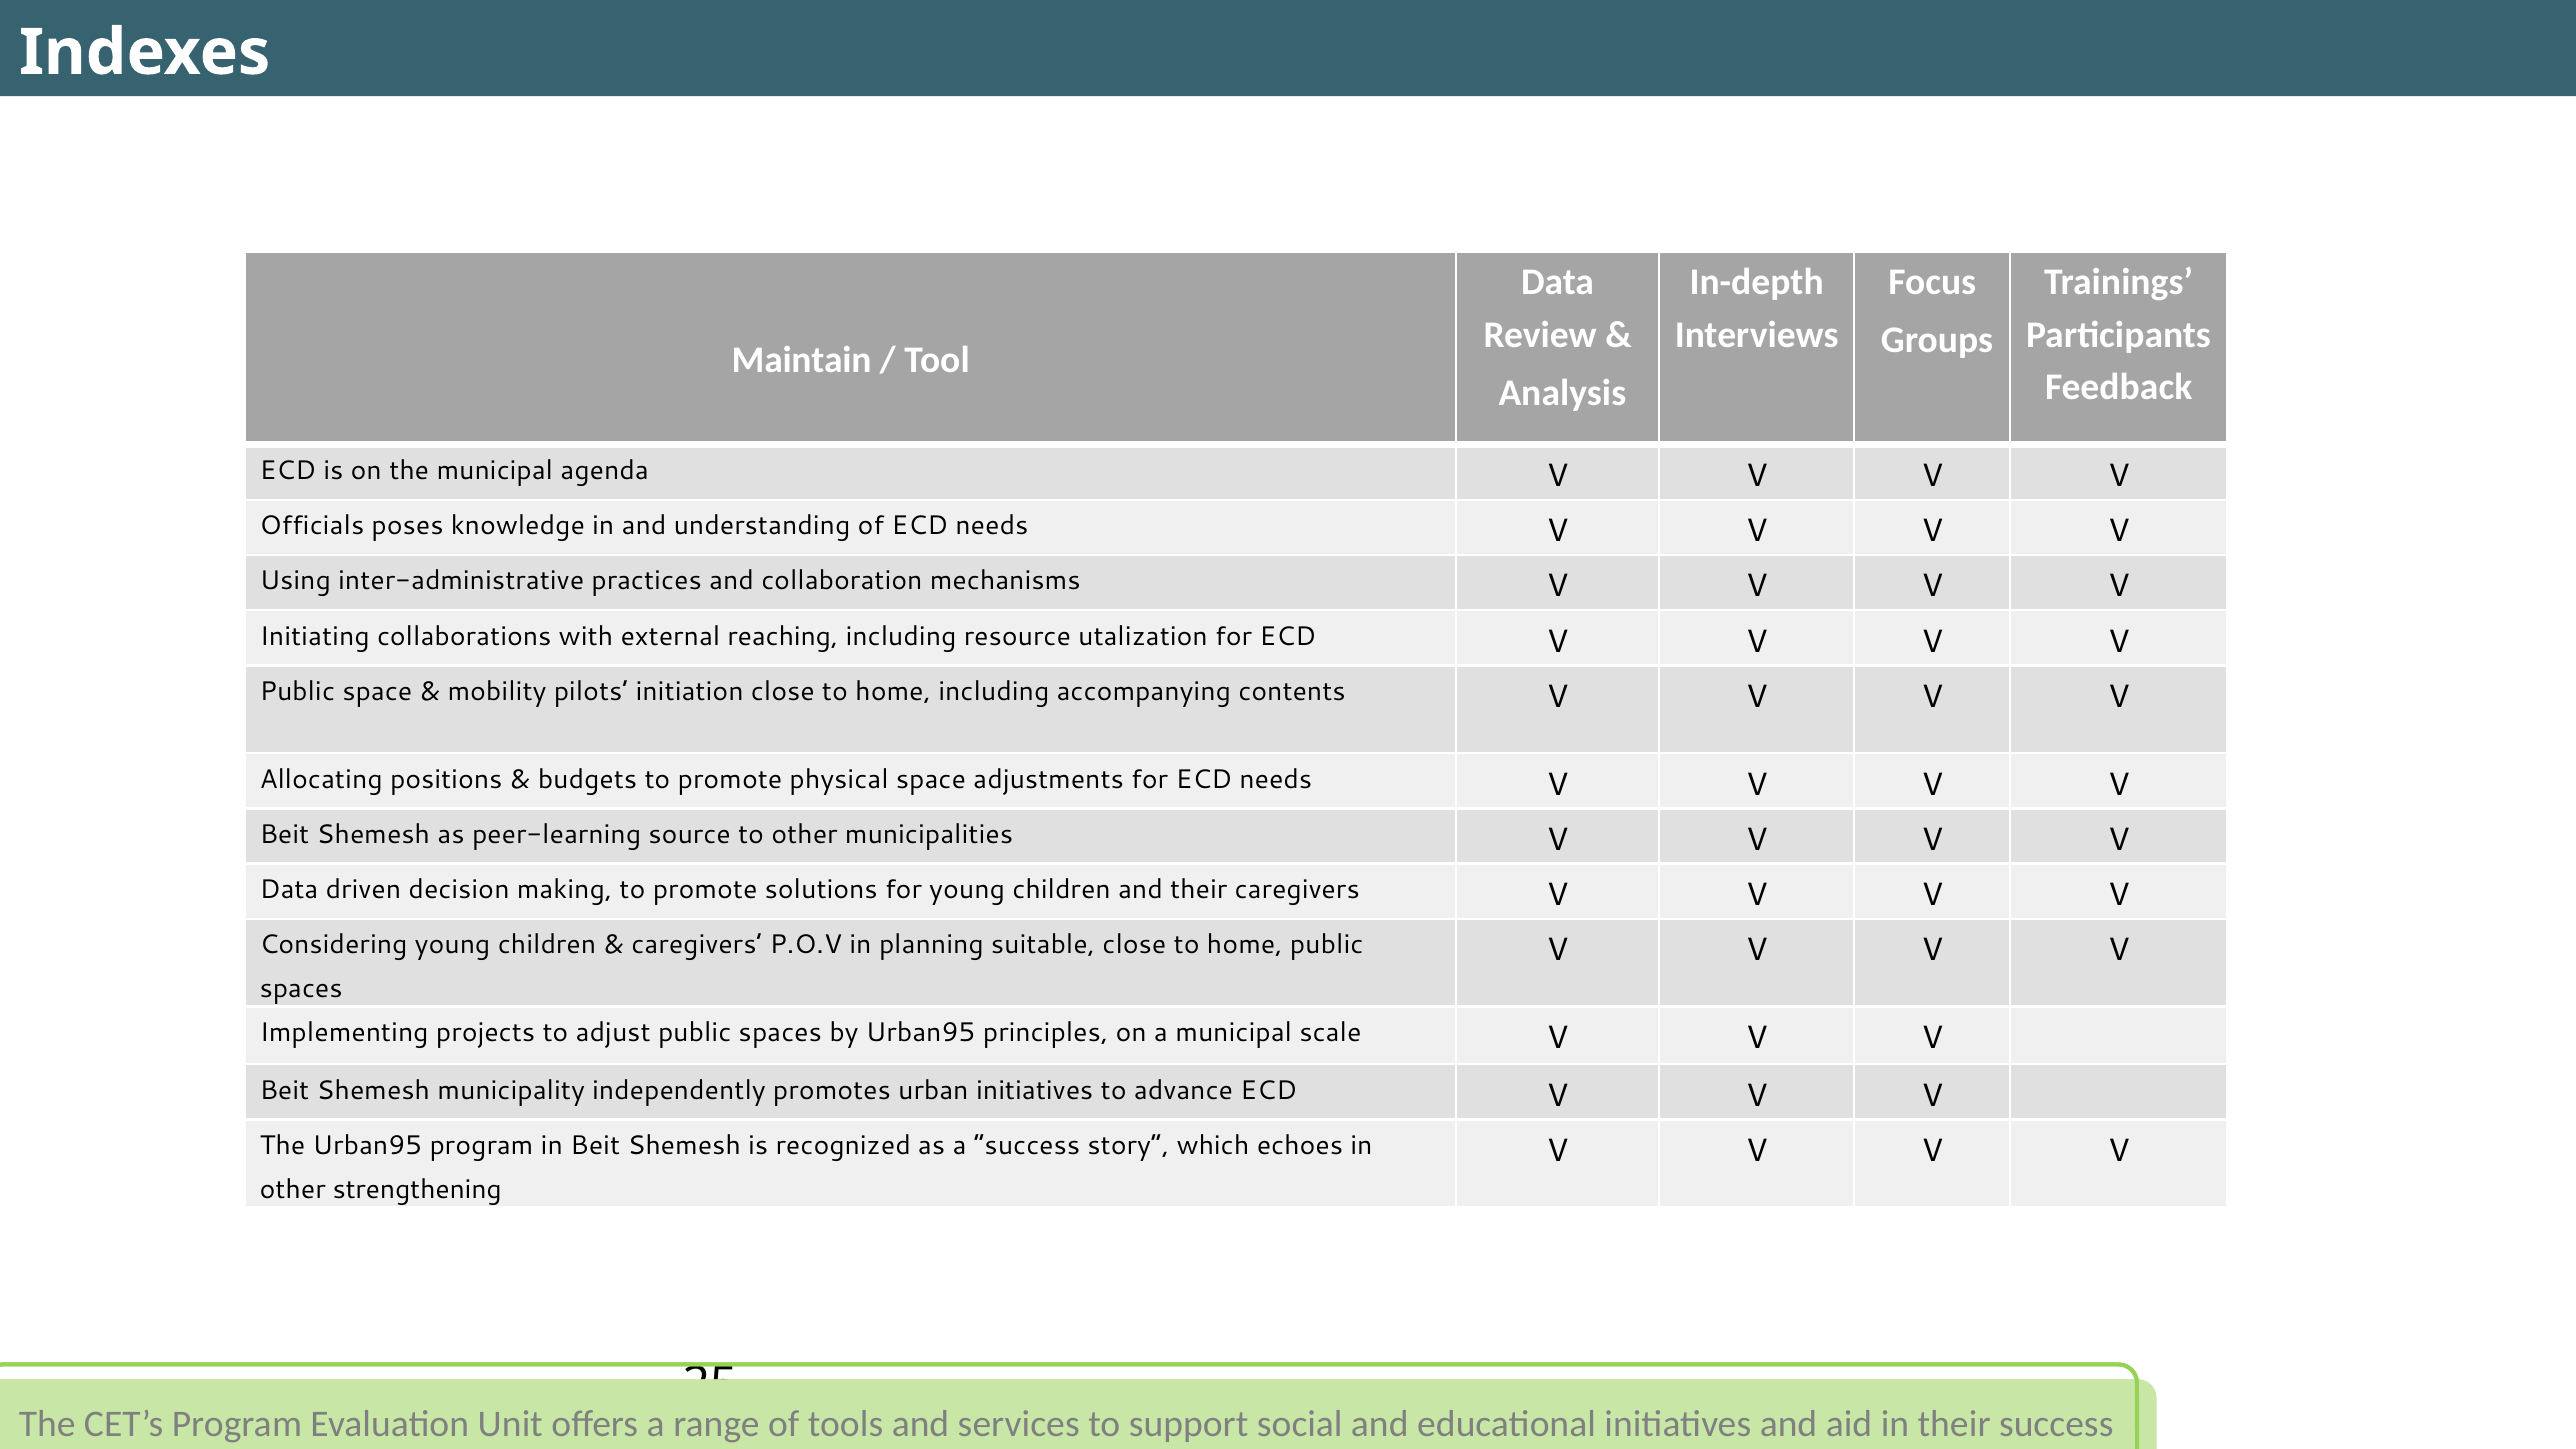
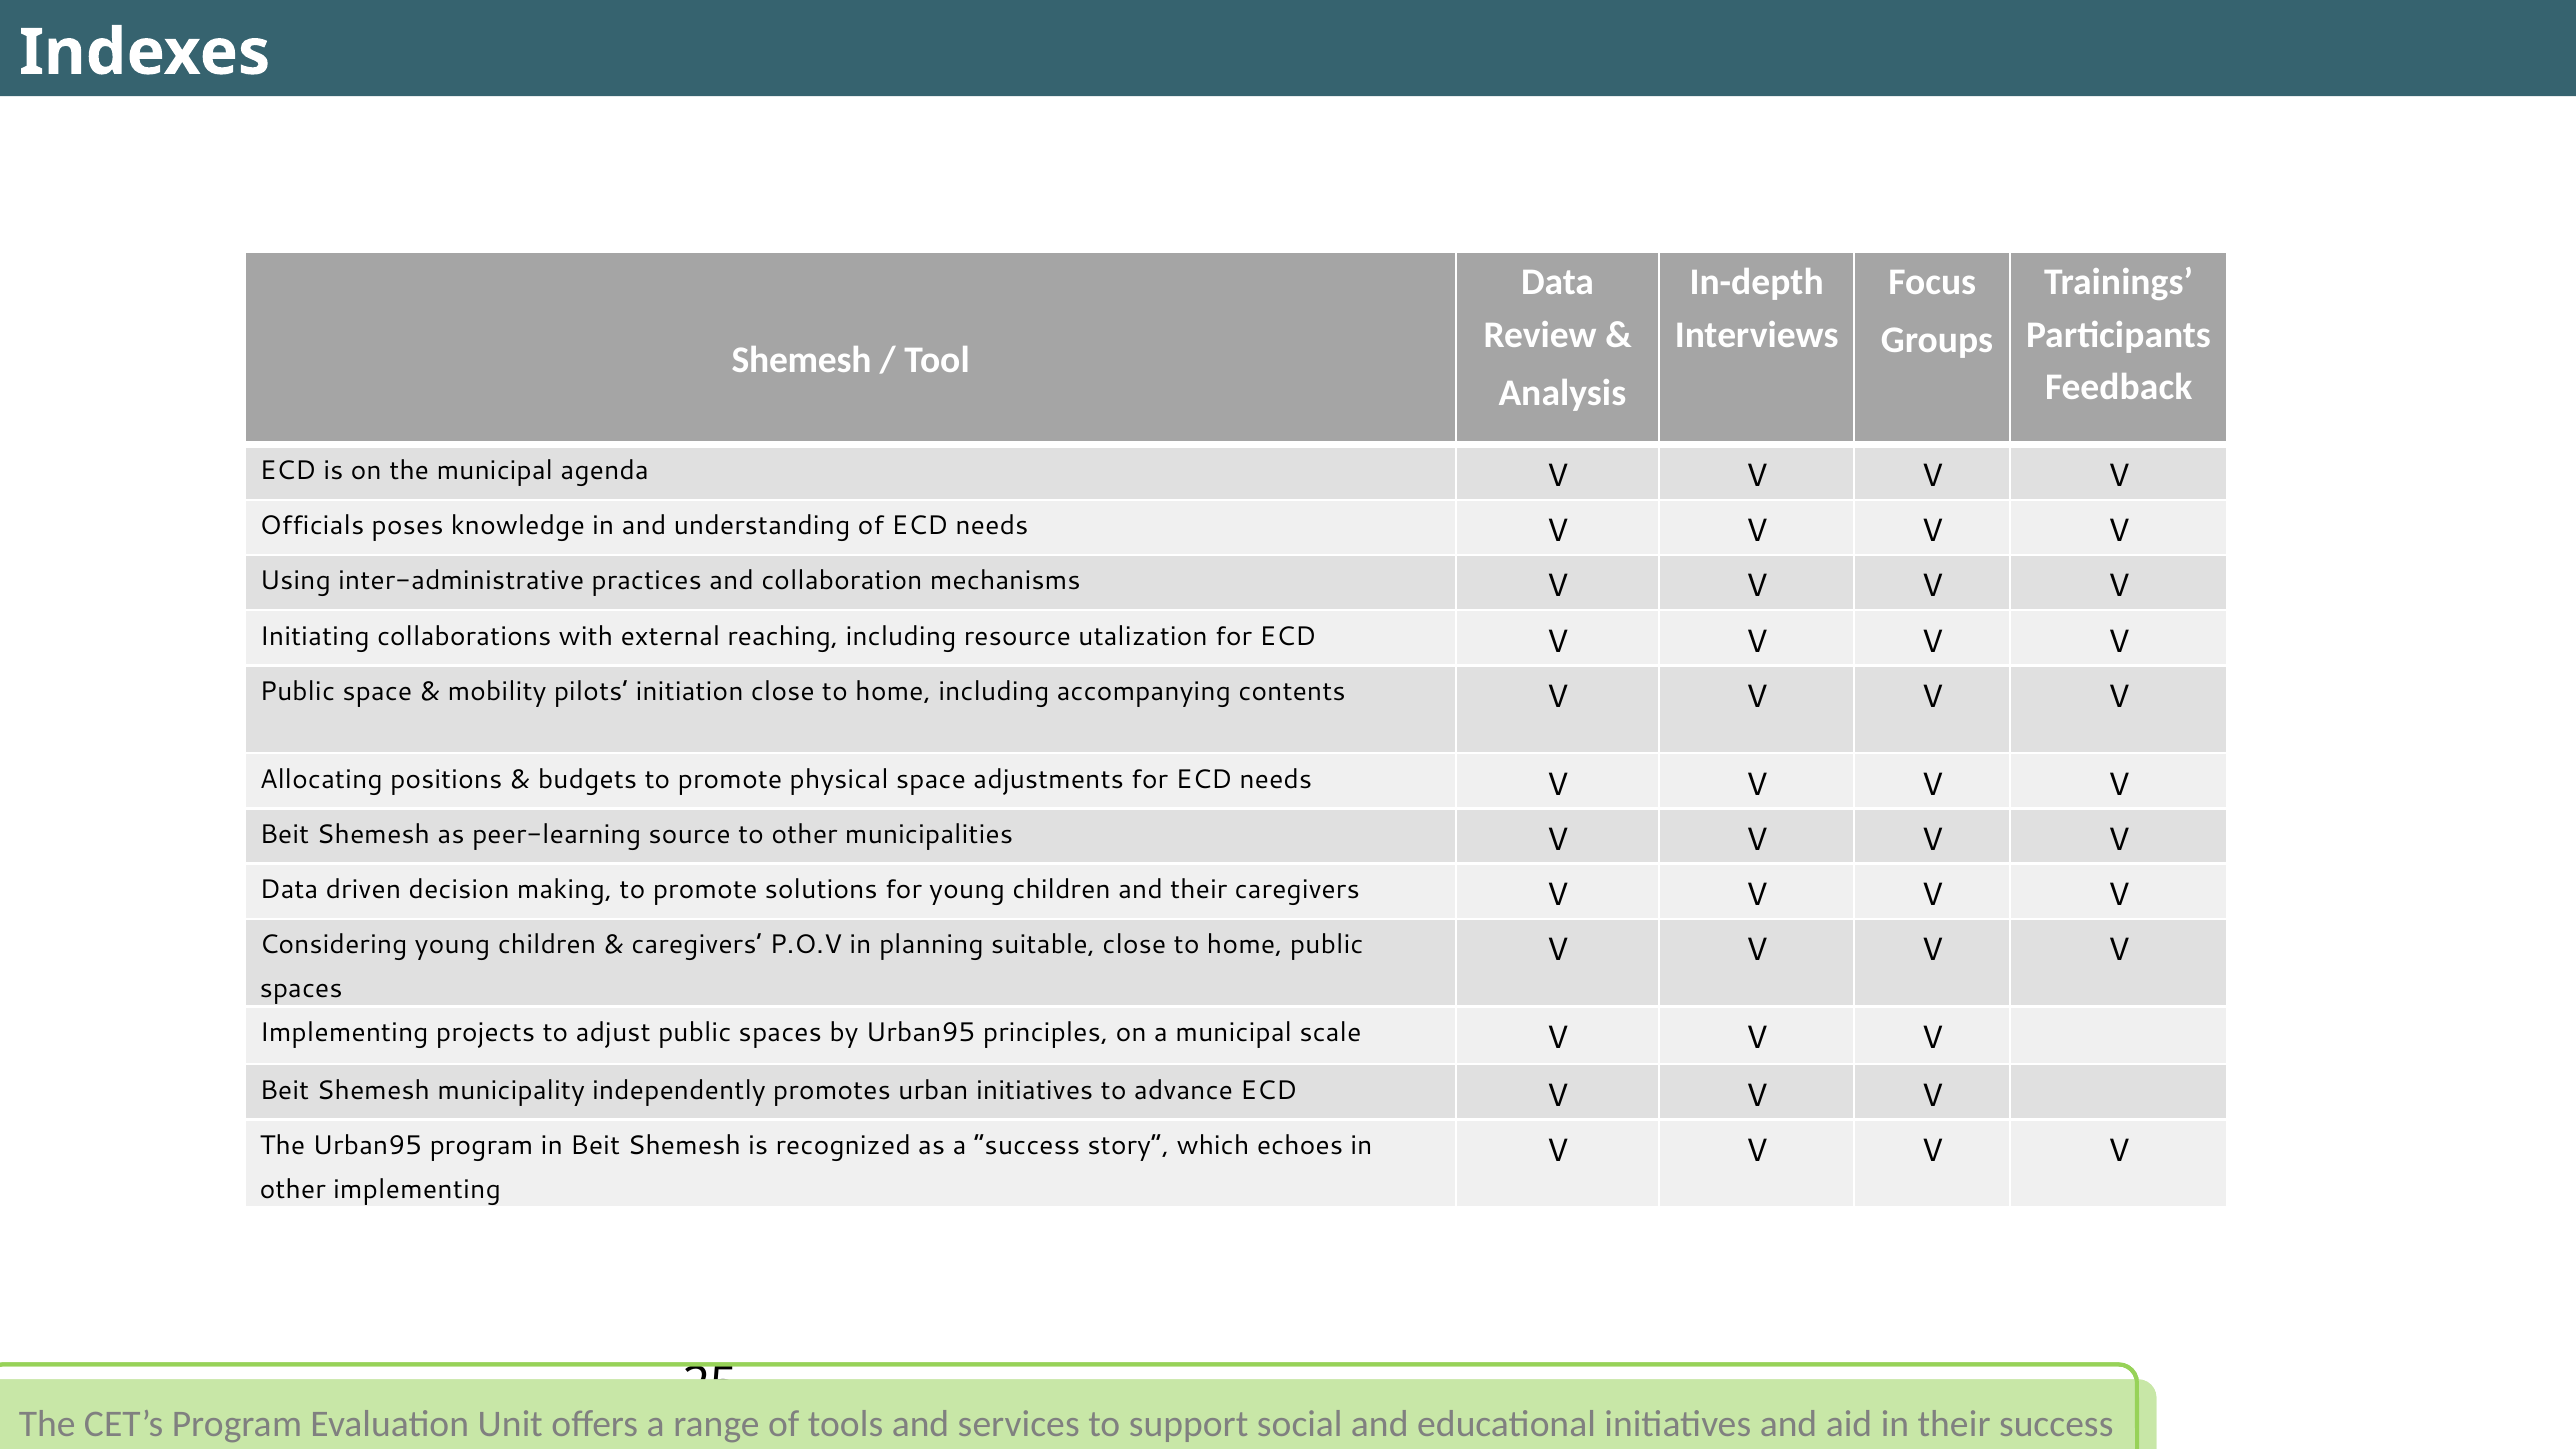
Maintain: Maintain -> Shemesh (802, 360)
other strengthening: strengthening -> implementing (417, 1189)
